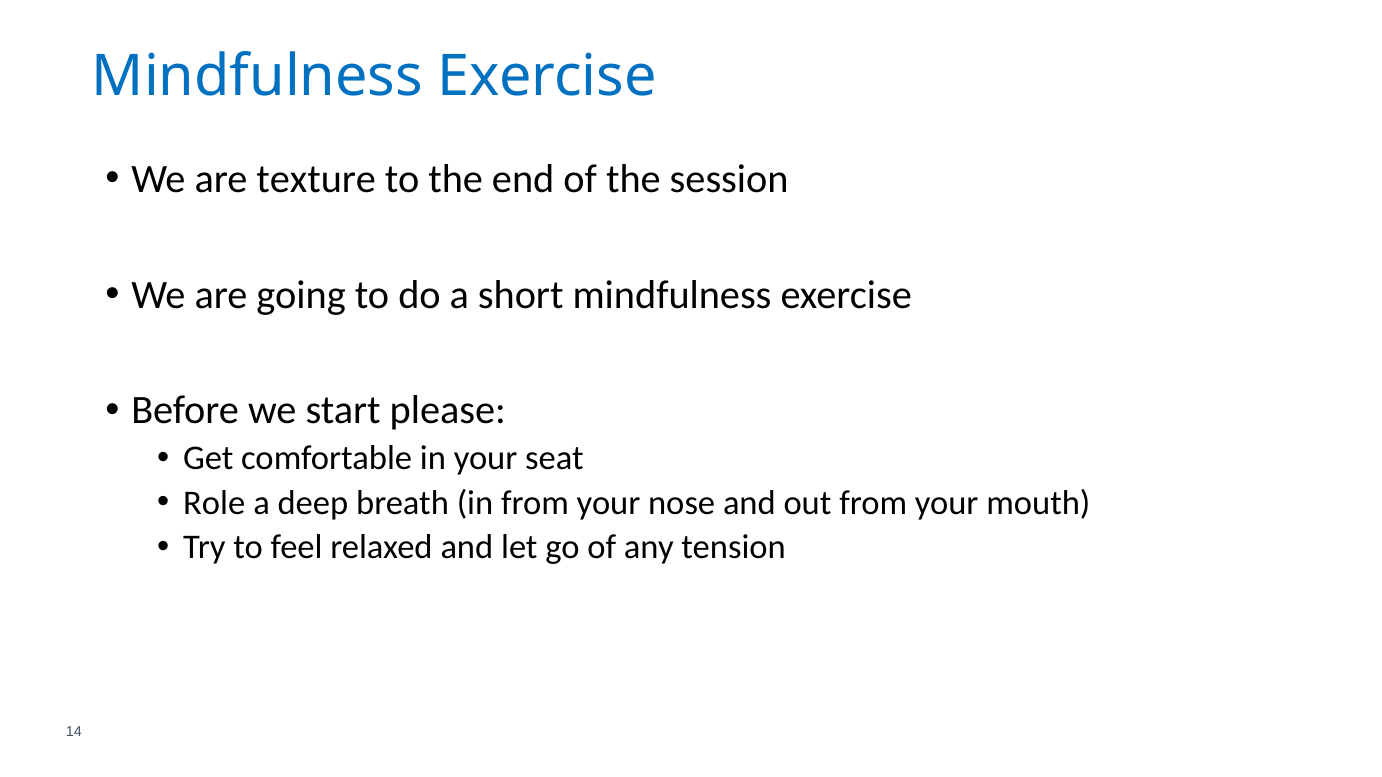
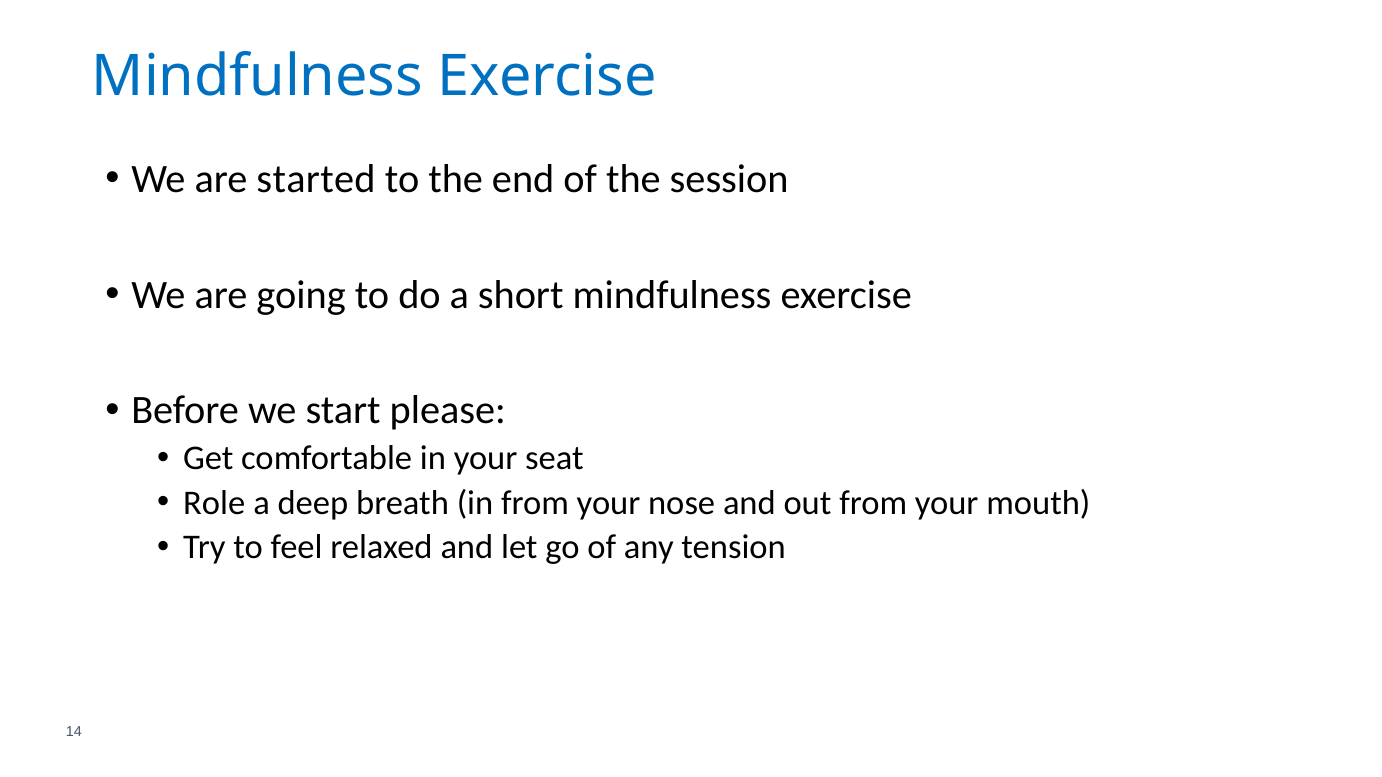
texture: texture -> started (316, 179)
